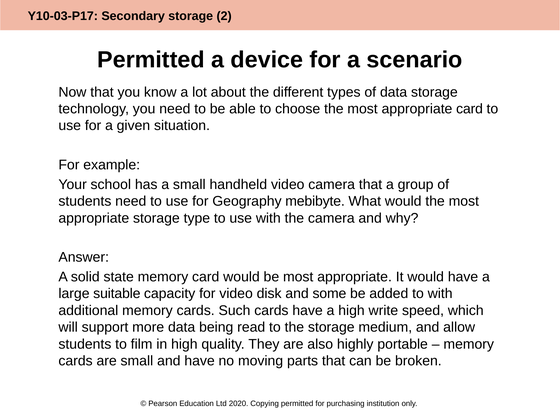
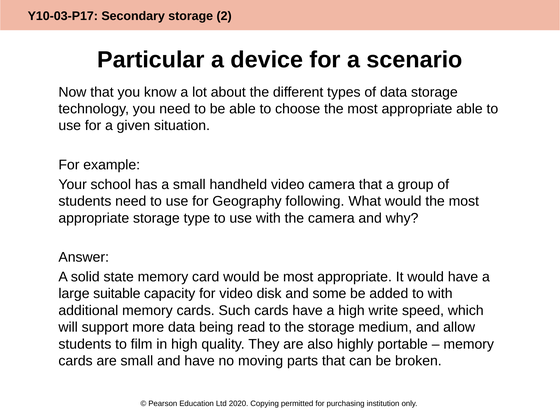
Permitted: Permitted -> Particular (151, 60)
appropriate card: card -> able (469, 109)
mebibyte: mebibyte -> following (315, 201)
